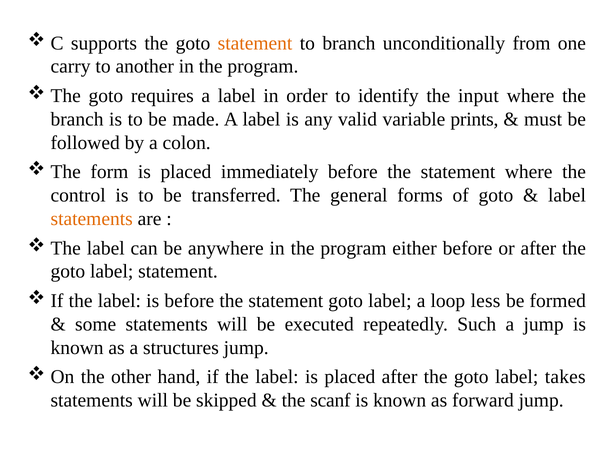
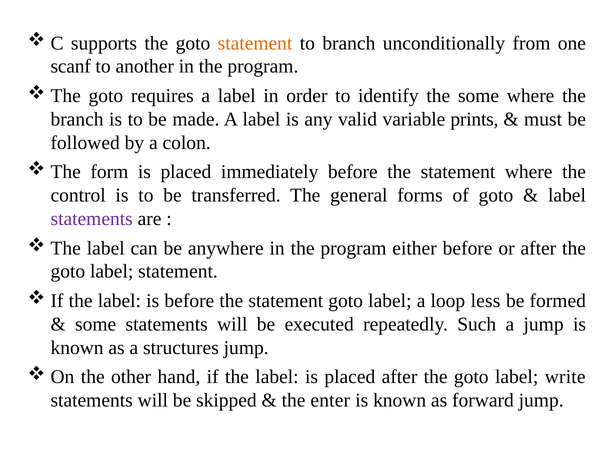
carry: carry -> scanf (71, 66)
the input: input -> some (479, 96)
statements colour: orange -> purple (92, 219)
takes: takes -> write (565, 377)
scanf: scanf -> enter (330, 400)
